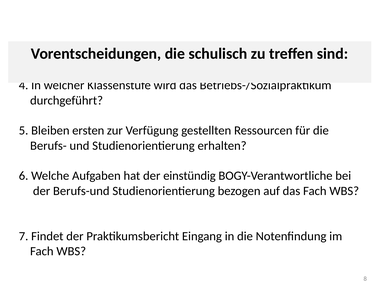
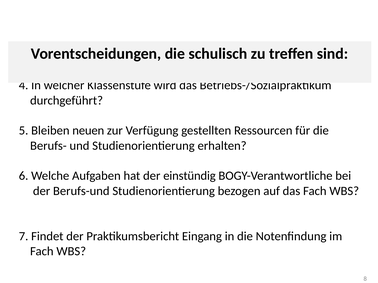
ersten: ersten -> neuen (88, 131)
